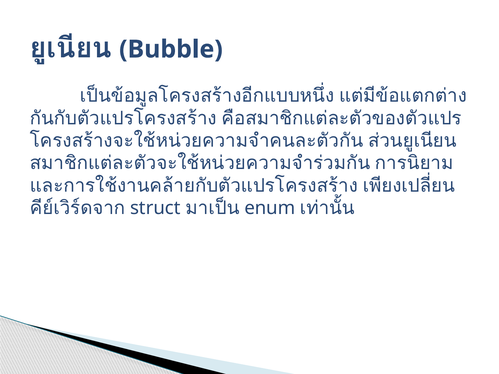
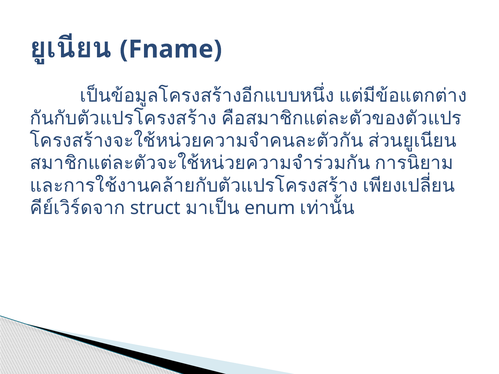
Bubble: Bubble -> Fname (171, 49)
